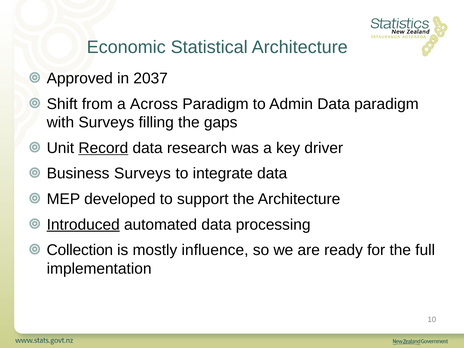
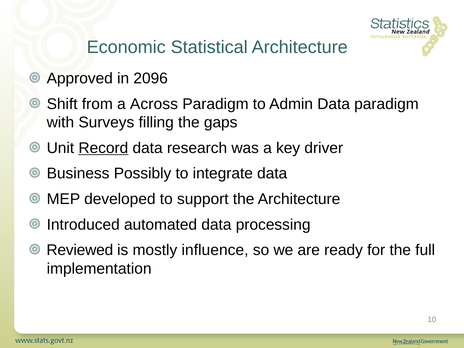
2037: 2037 -> 2096 (151, 78)
Business Surveys: Surveys -> Possibly (143, 174)
Introduced underline: present -> none (83, 225)
Collection: Collection -> Reviewed (80, 250)
